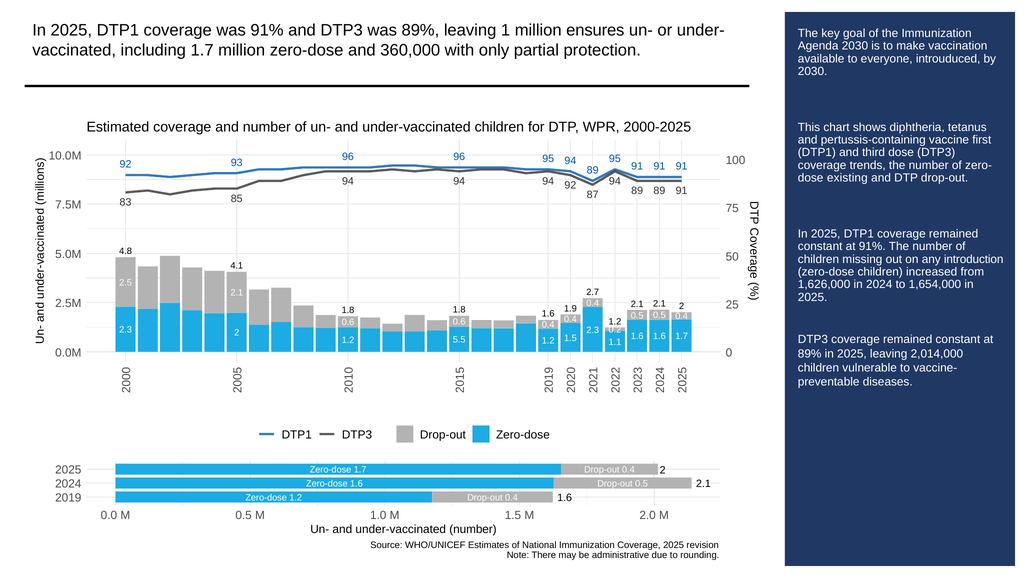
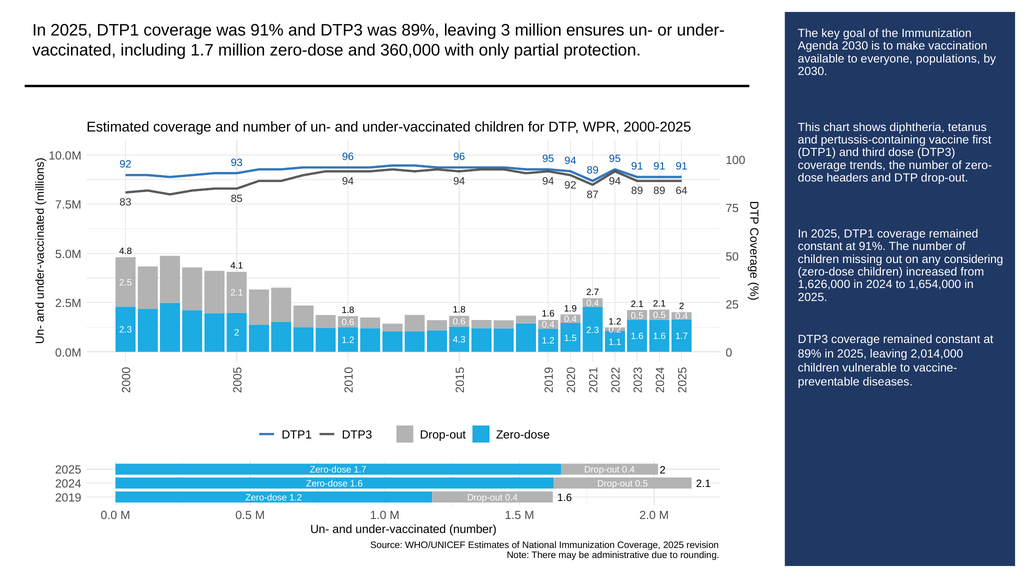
leaving 1: 1 -> 3 (506, 30)
introuduced: introuduced -> populations (948, 59)
existing: existing -> headers (847, 178)
89 91: 91 -> 64 (682, 191)
introduction: introduction -> considering (974, 259)
5.5: 5.5 -> 4.3 (459, 340)
